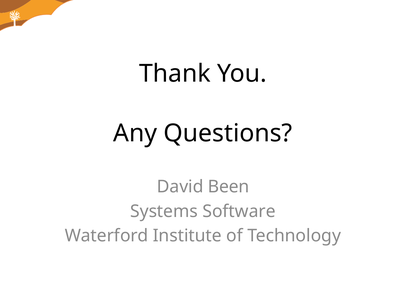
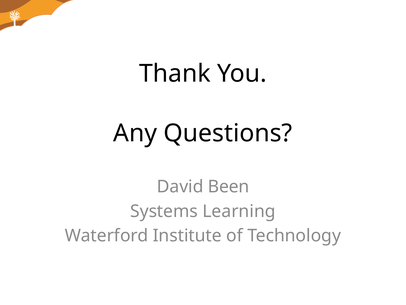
Software: Software -> Learning (239, 211)
